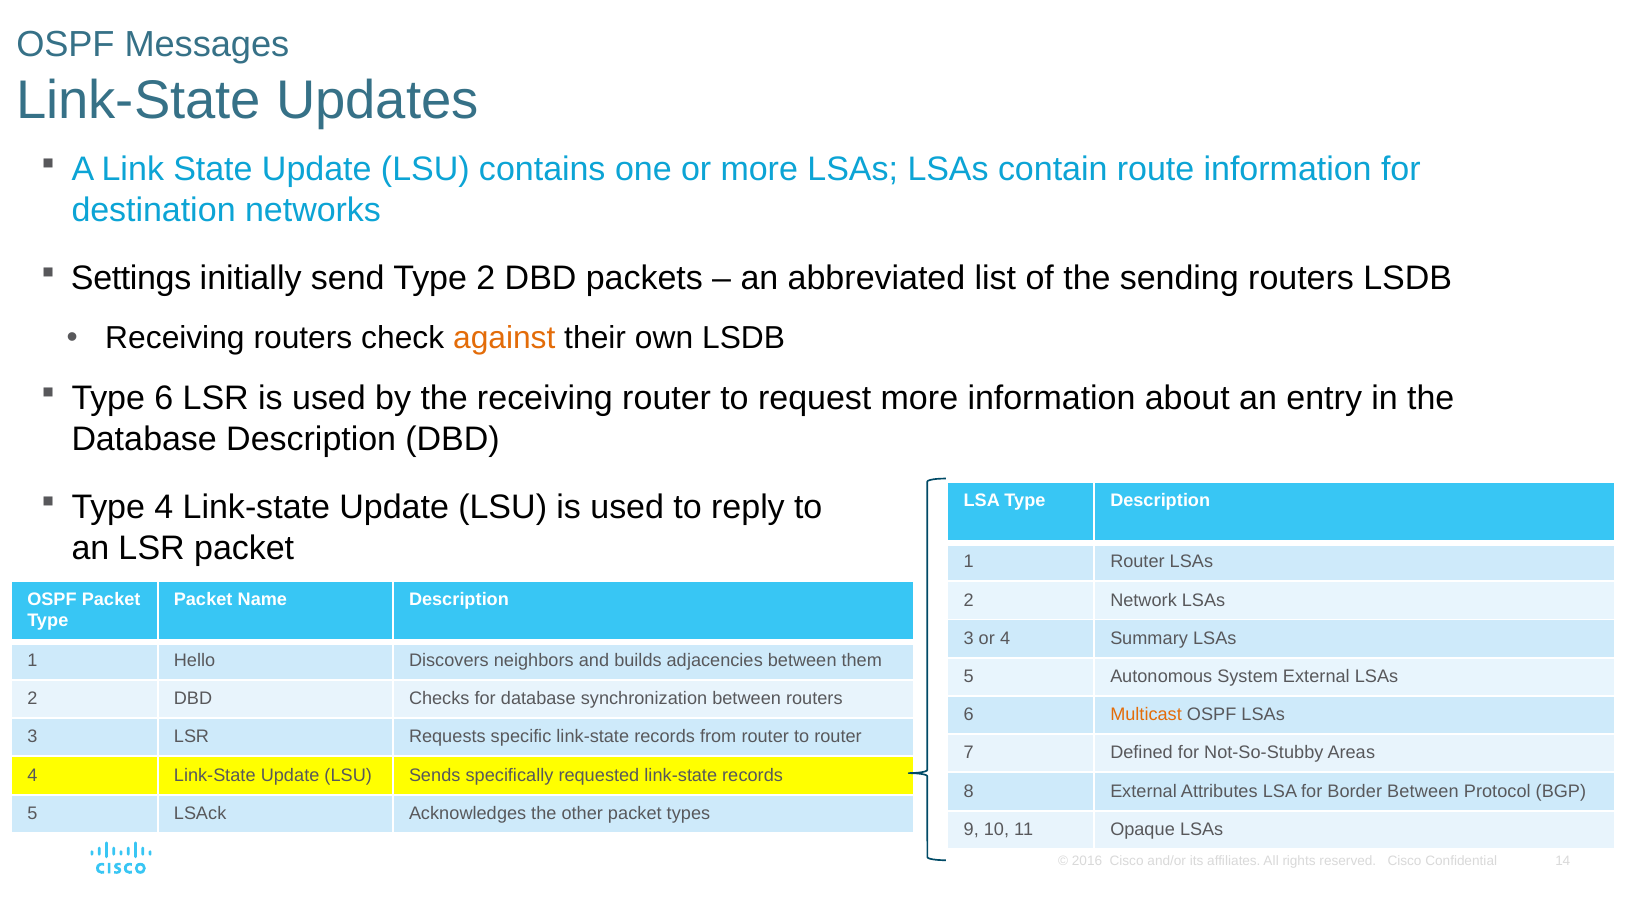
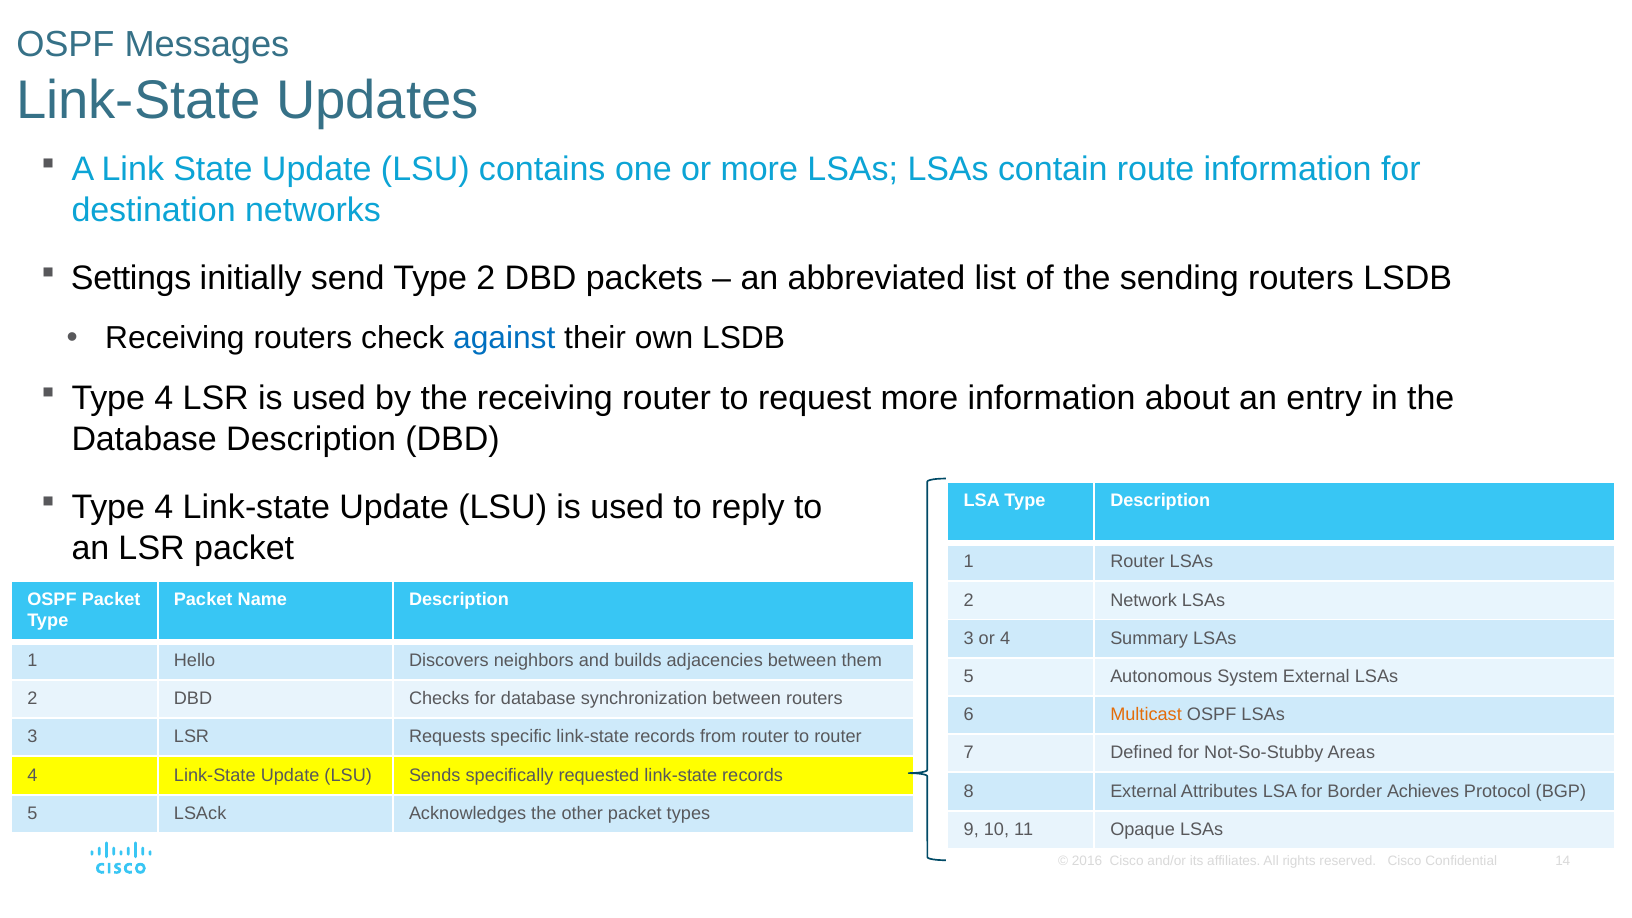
against colour: orange -> blue (504, 338)
6: 6 -> 4 (164, 398)
Border Between: Between -> Achieves (1423, 791)
